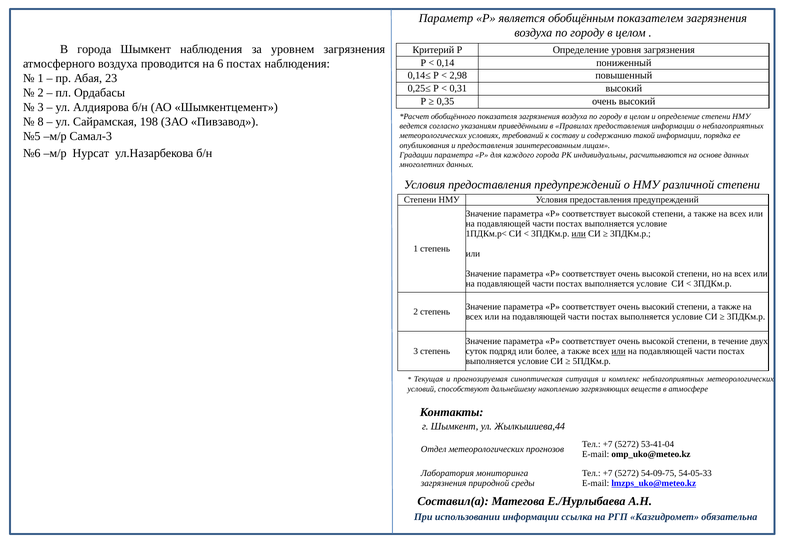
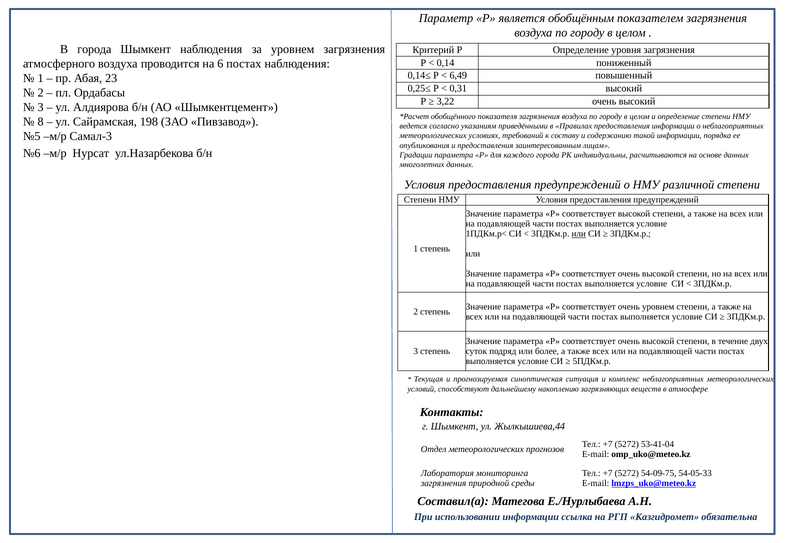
2,98: 2,98 -> 6,49 (458, 76)
0,35: 0,35 -> 3,22 (445, 102)
соответствует очень высокий: высокий -> уровнем (658, 307)
или underline: present -> none (619, 351)
